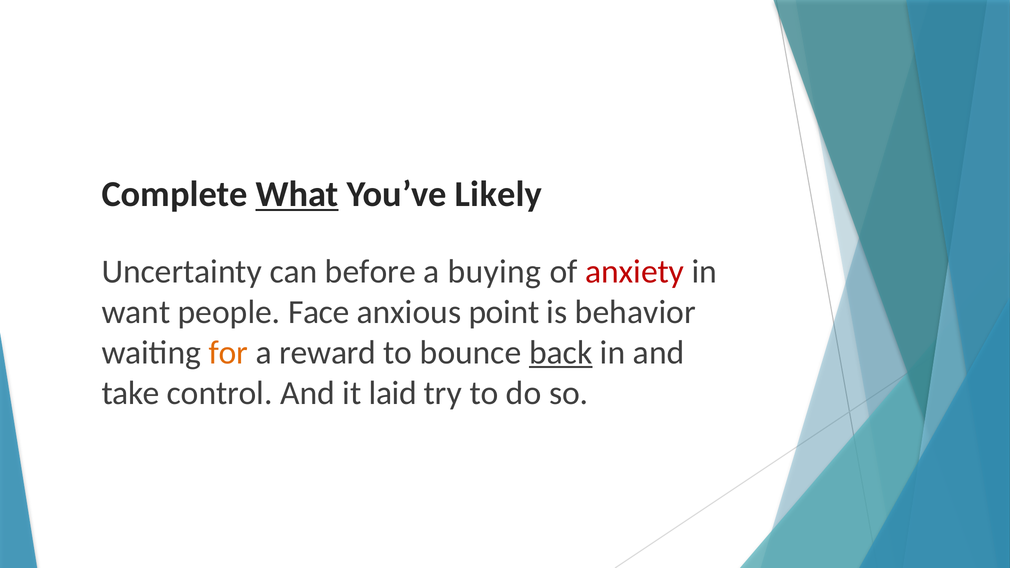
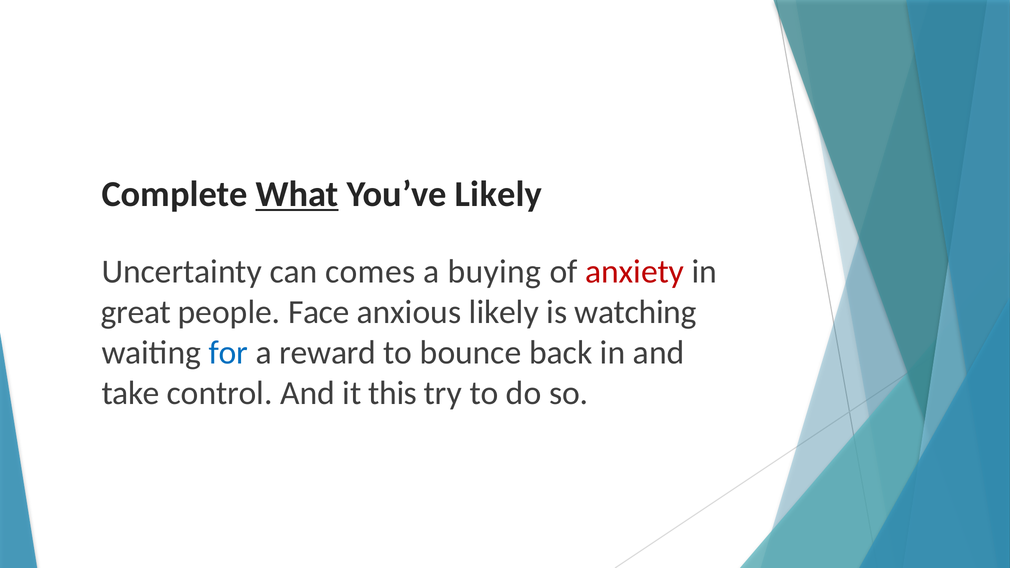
before: before -> comes (370, 272)
want: want -> great (136, 312)
anxious point: point -> likely (504, 312)
behavior: behavior -> watching (636, 312)
for colour: orange -> blue (228, 353)
back underline: present -> none (561, 353)
laid: laid -> this (393, 393)
